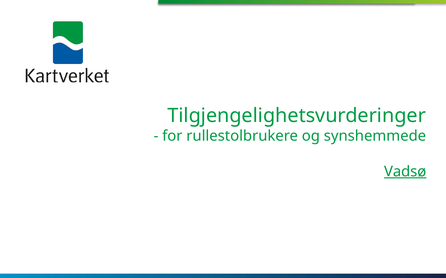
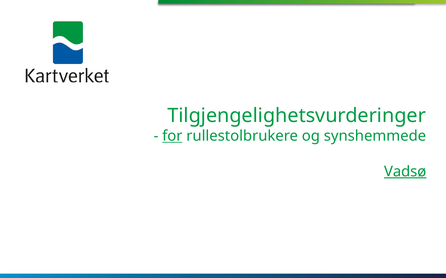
for underline: none -> present (172, 136)
